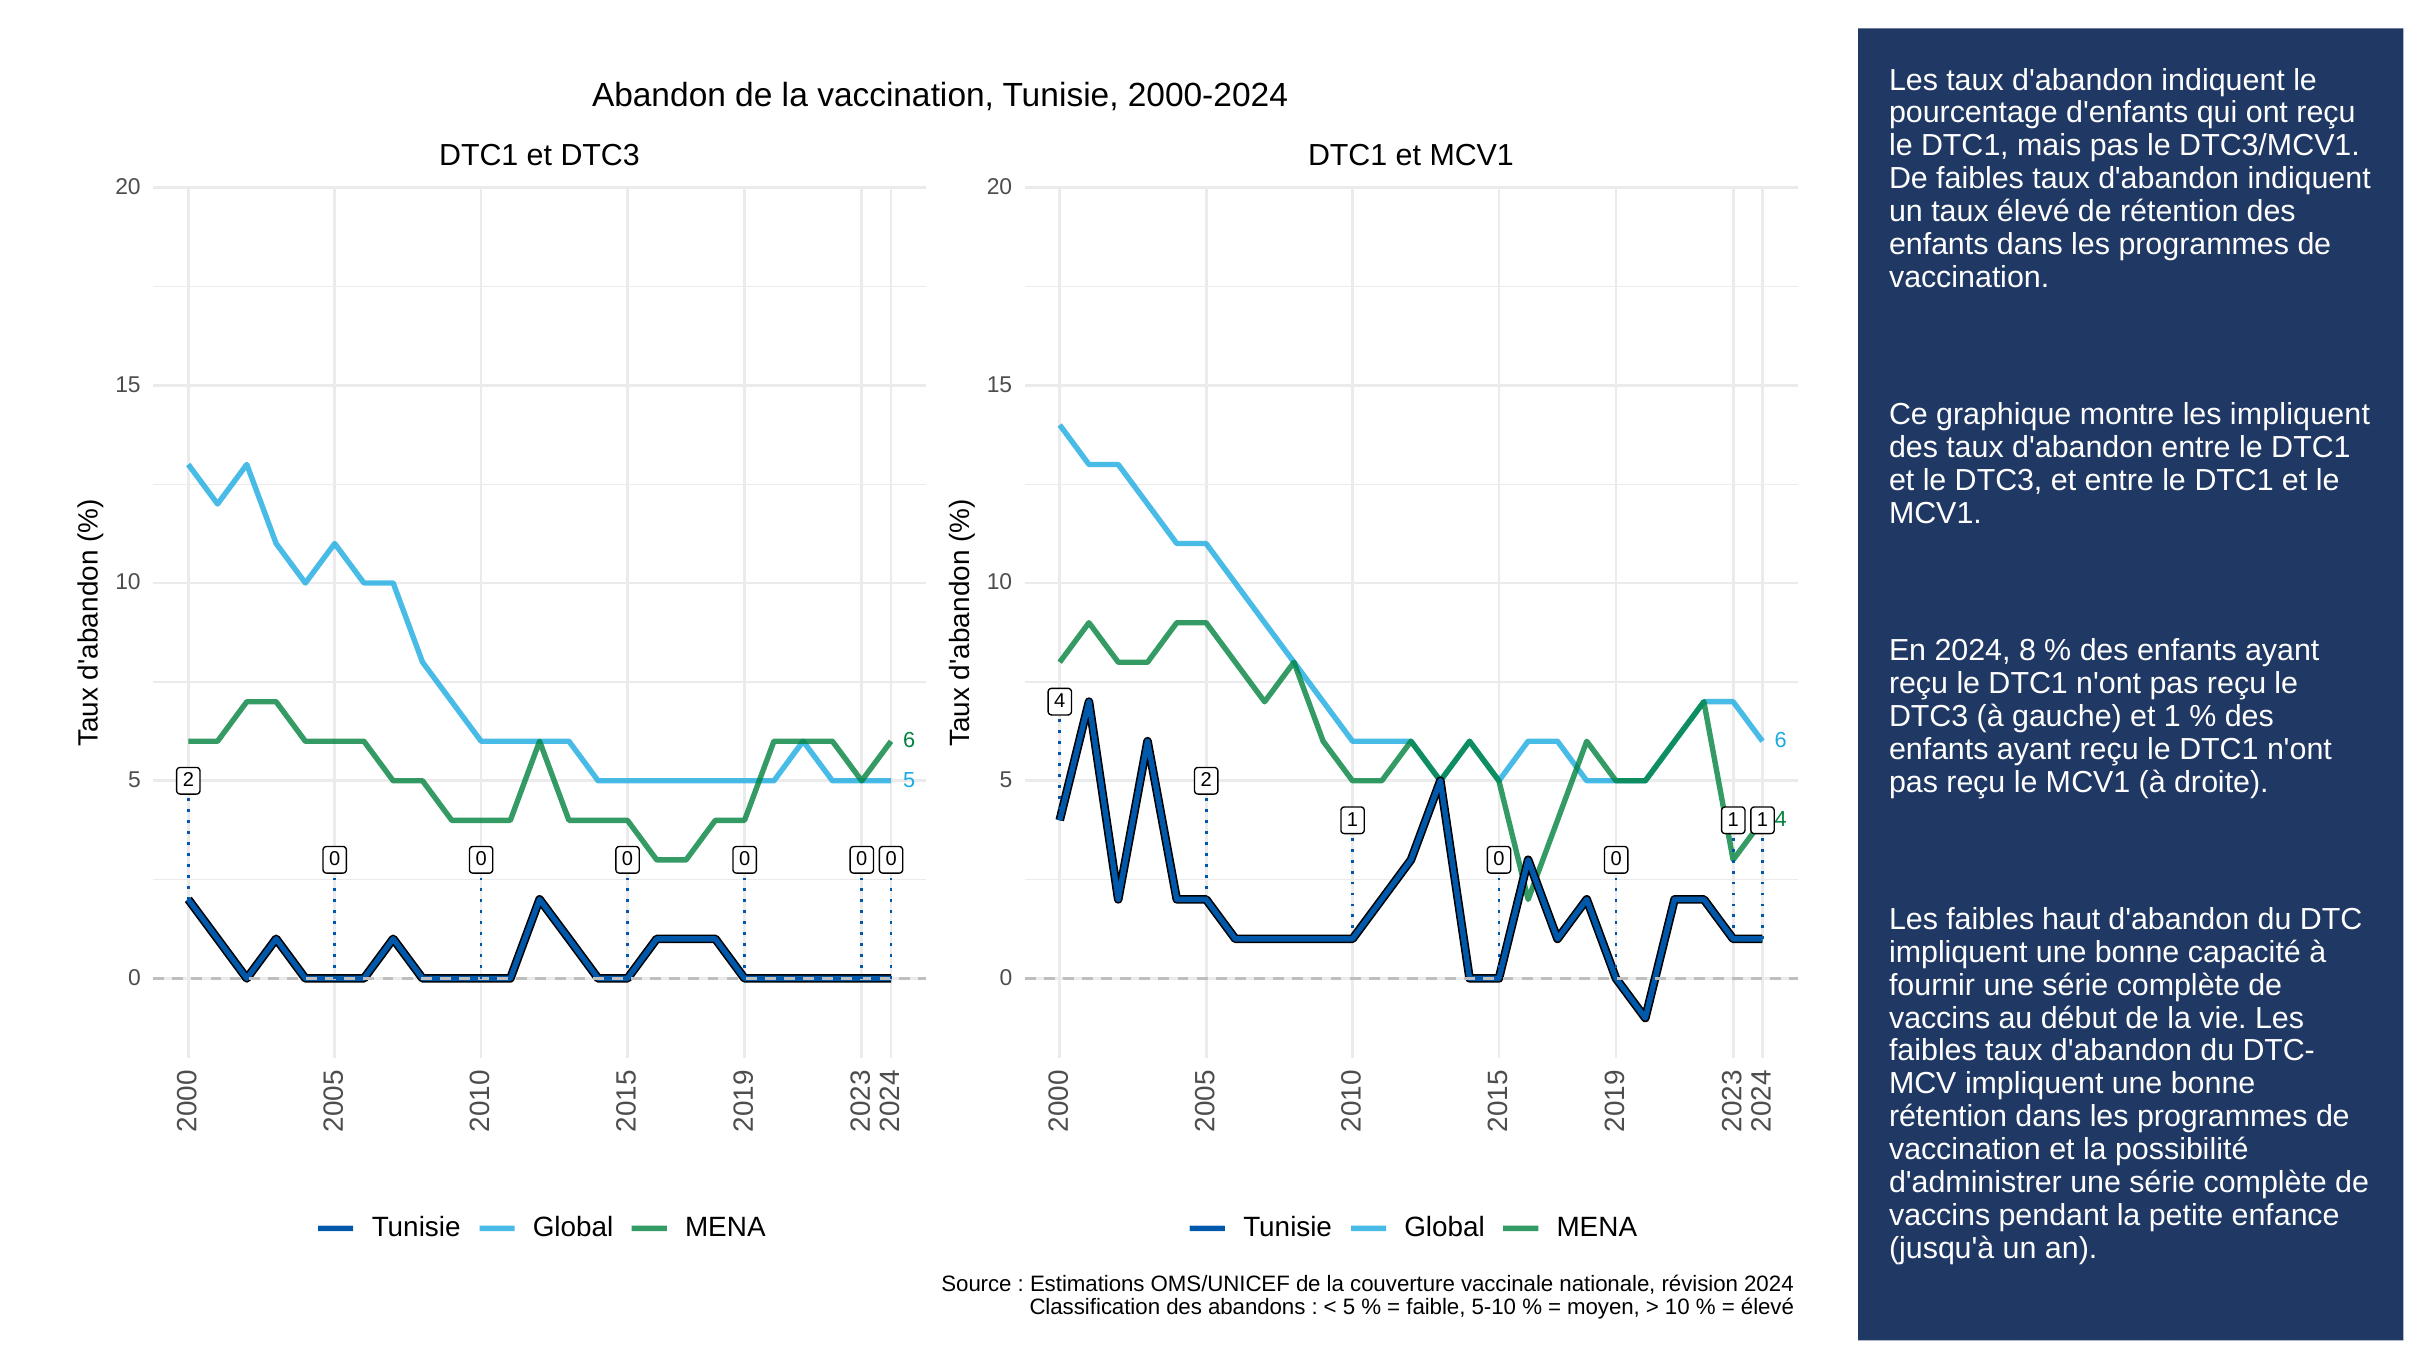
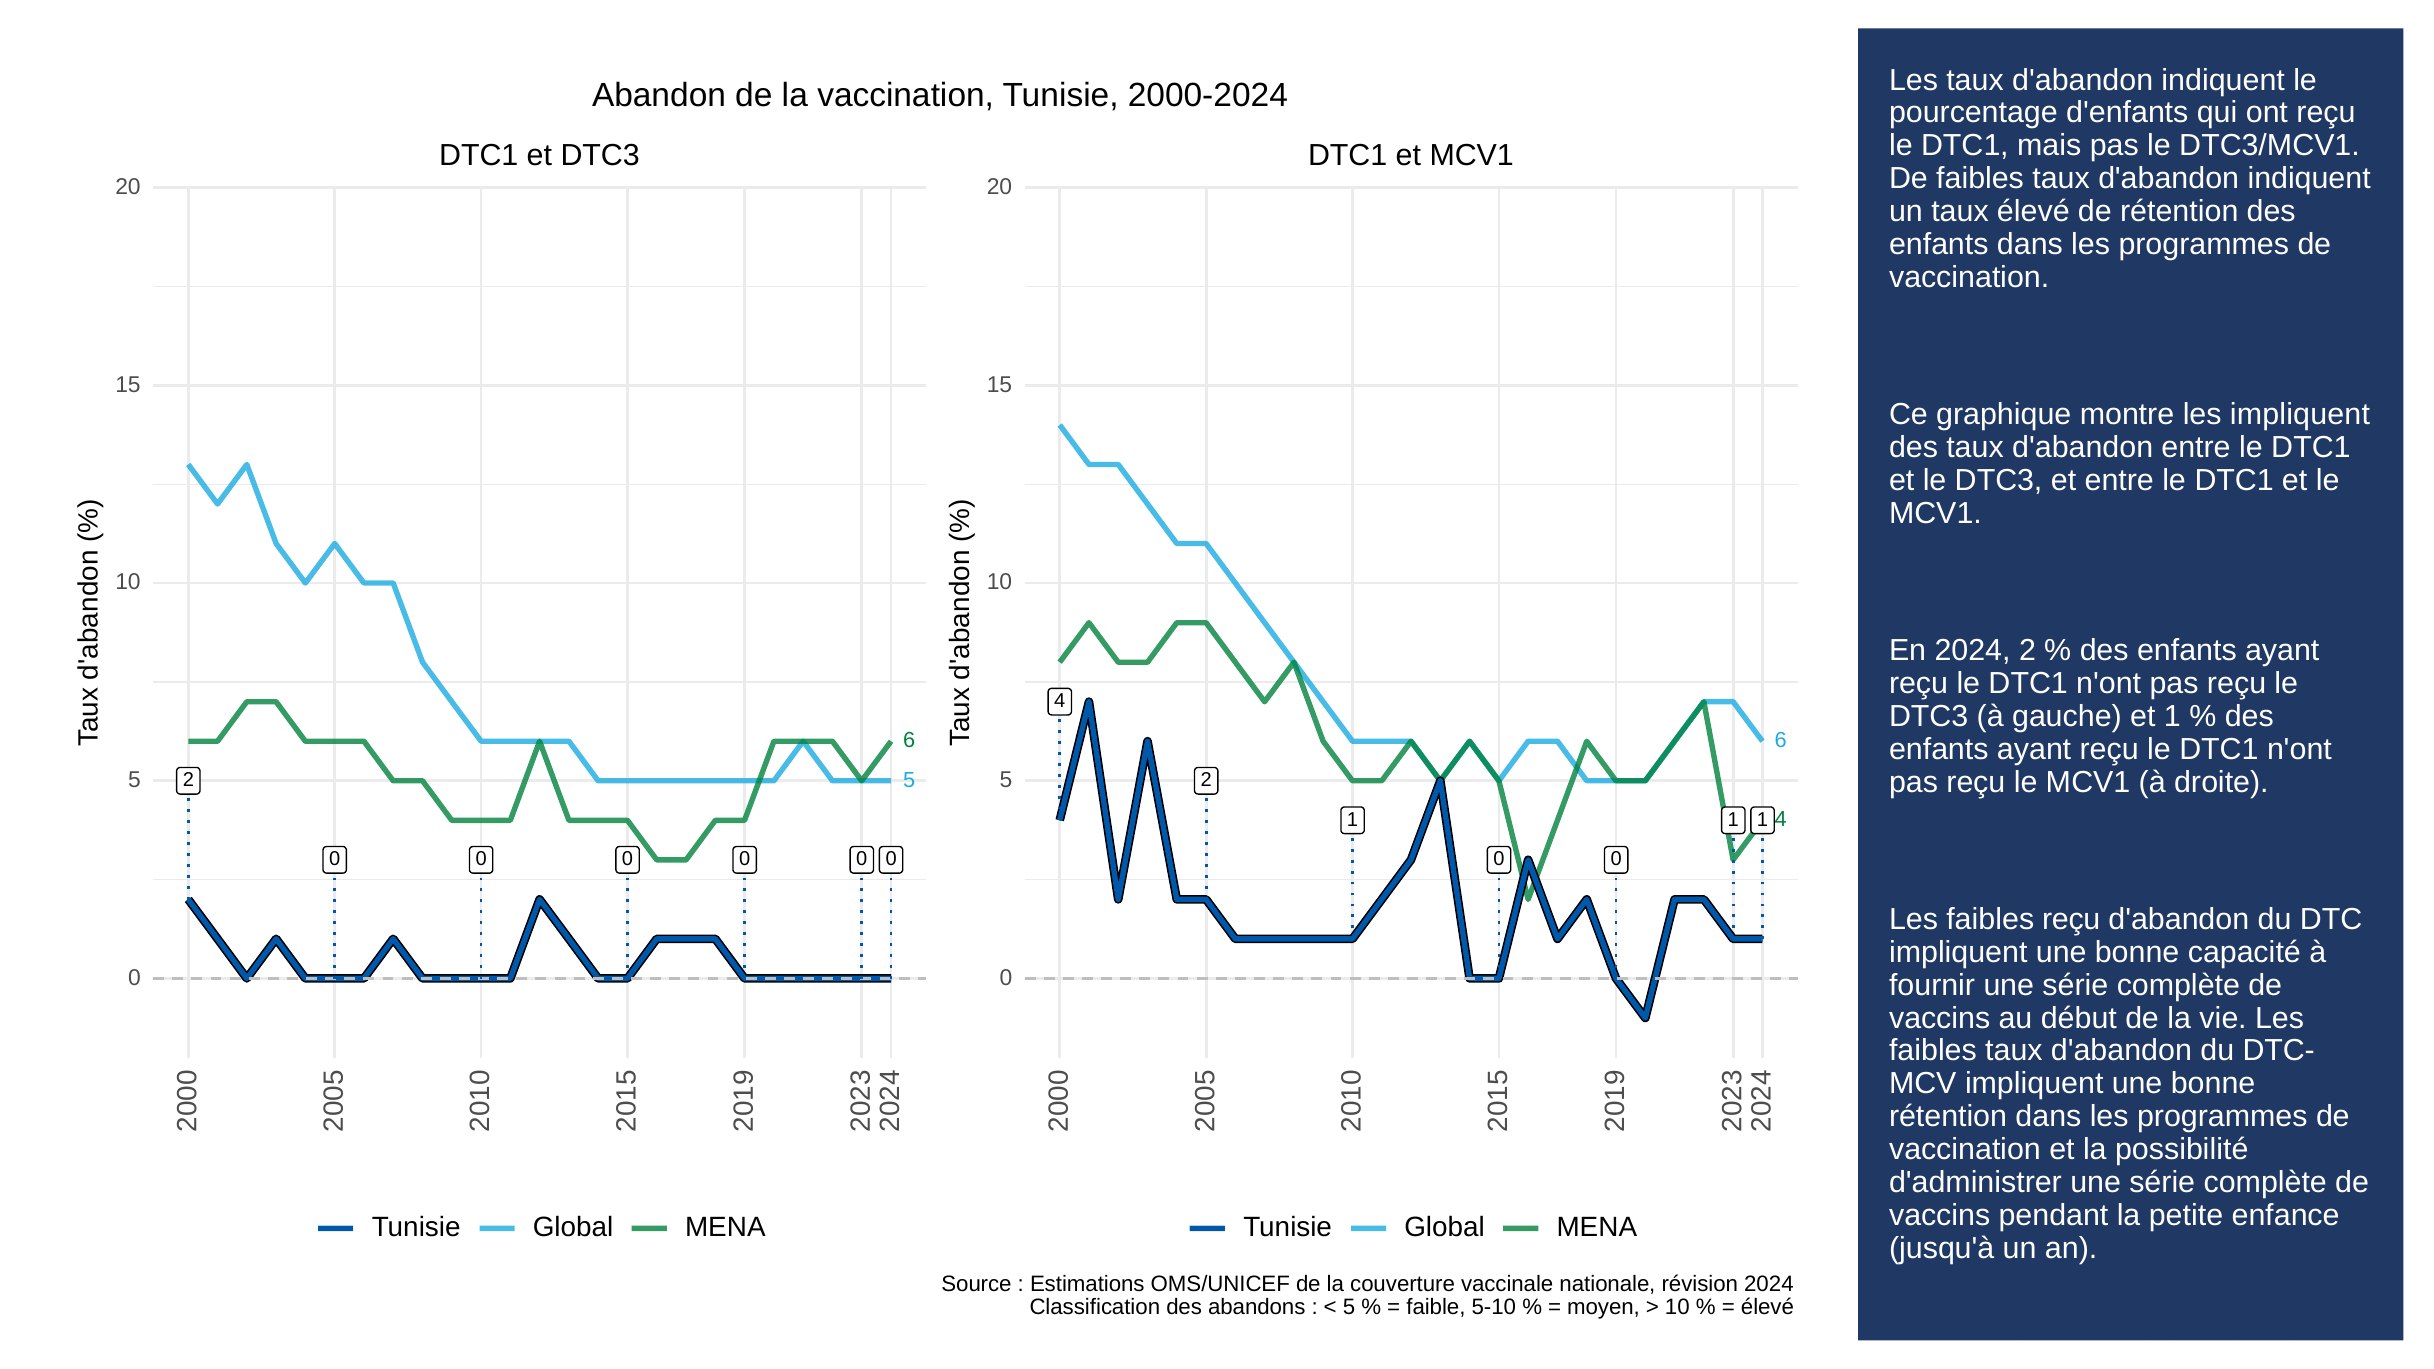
2024 8: 8 -> 2 (2027, 651)
faibles haut: haut -> reçu (2071, 920)
